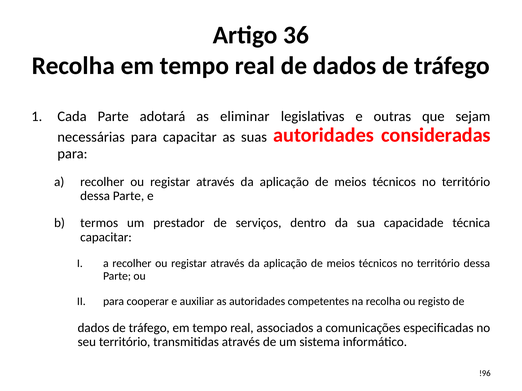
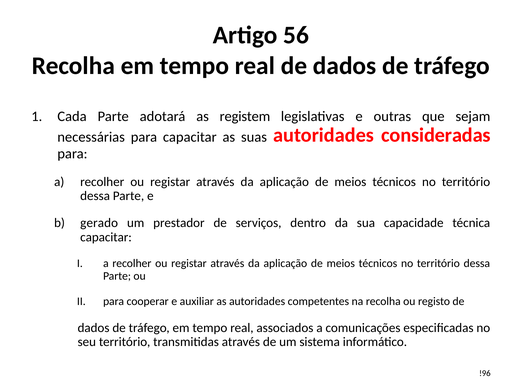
36: 36 -> 56 (296, 35)
eliminar: eliminar -> registem (245, 116)
termos: termos -> gerado (99, 223)
